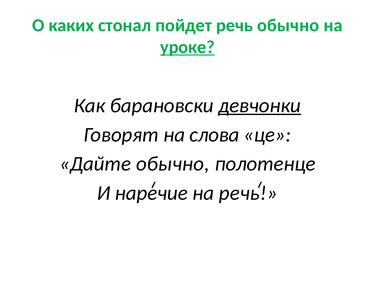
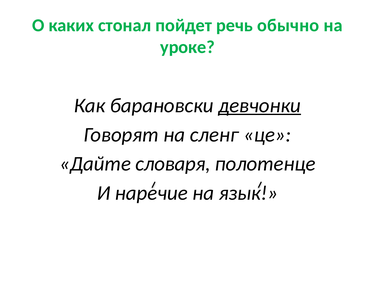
уроке underline: present -> none (187, 47)
слова: слова -> сленг (214, 135)
Дайте обычно: обычно -> словаря (173, 164)
на речь: речь -> язык (248, 193)
